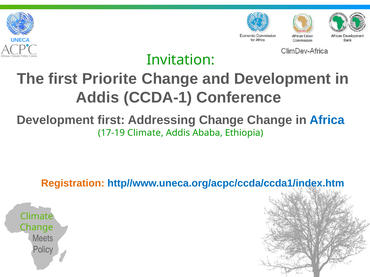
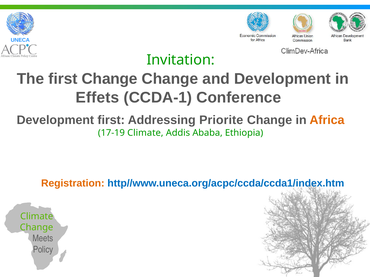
first Priorite: Priorite -> Change (110, 79)
Addis: Addis -> Effets (97, 98)
Addressing Change: Change -> Priorite (221, 120)
Africa colour: blue -> orange (327, 120)
